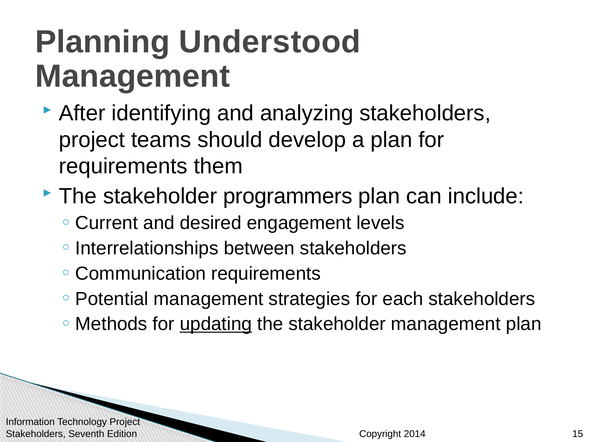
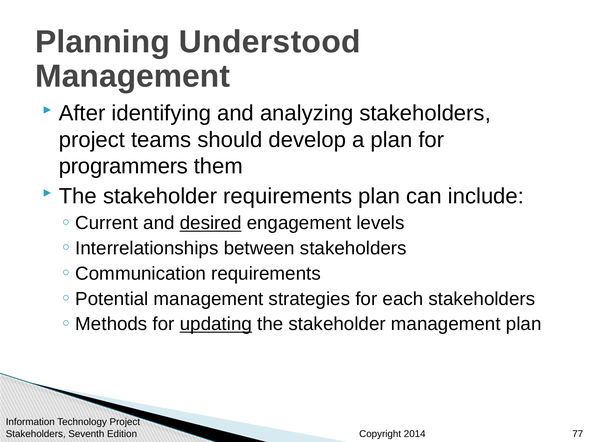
requirements: requirements -> programmers (123, 166)
stakeholder programmers: programmers -> requirements (288, 196)
desired underline: none -> present (211, 223)
15: 15 -> 77 (578, 434)
